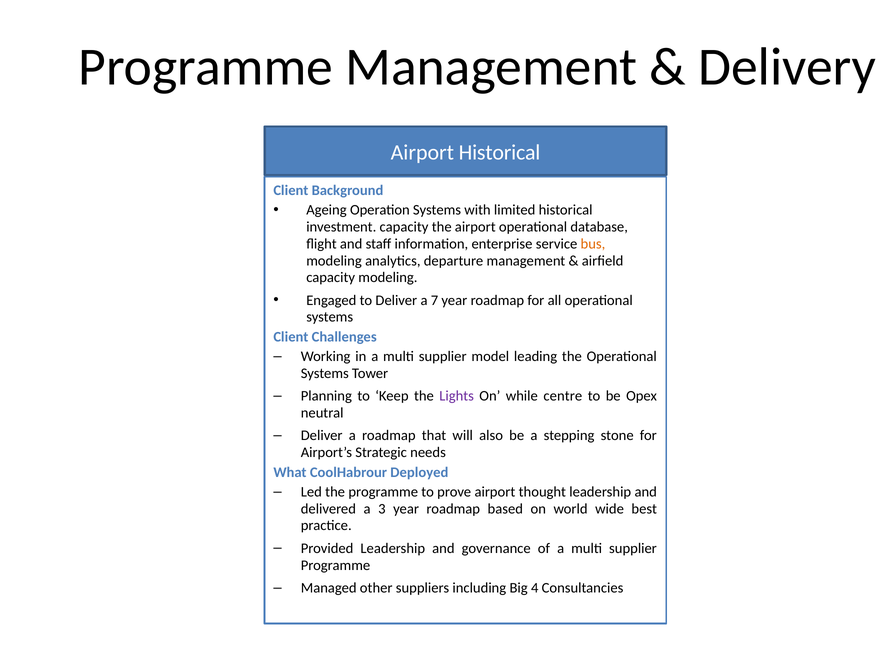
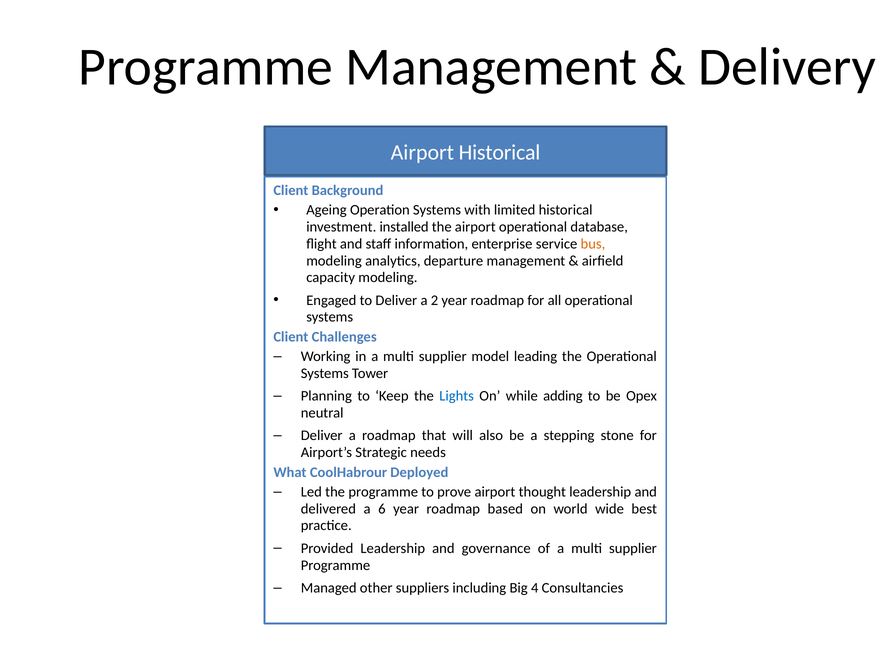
investment capacity: capacity -> installed (404, 227)
7: 7 -> 2 (434, 300)
Lights colour: purple -> blue (457, 396)
centre: centre -> adding (563, 396)
3: 3 -> 6 (382, 508)
